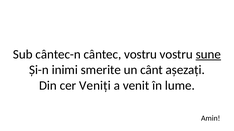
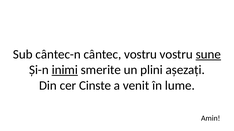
inimi underline: none -> present (65, 70)
cânt: cânt -> plini (152, 70)
Veniți: Veniți -> Cinste (95, 86)
